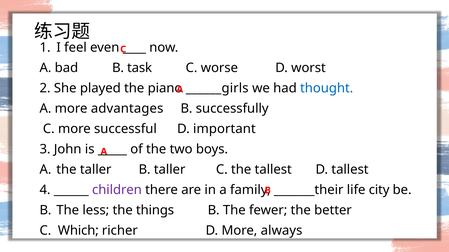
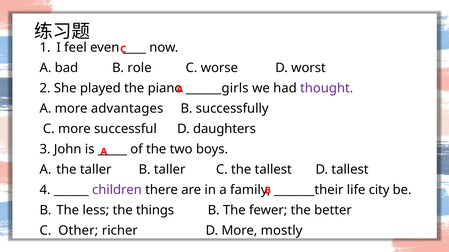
task: task -> role (140, 68)
thought colour: blue -> purple (327, 88)
important: important -> daughters (224, 129)
Which: Which -> Other (78, 231)
always: always -> mostly (282, 231)
